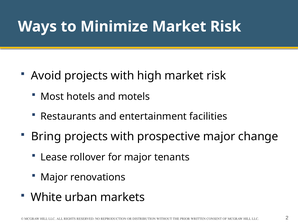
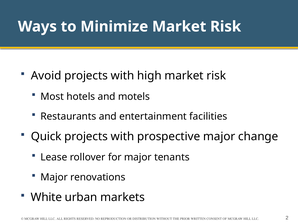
Bring: Bring -> Quick (46, 136)
